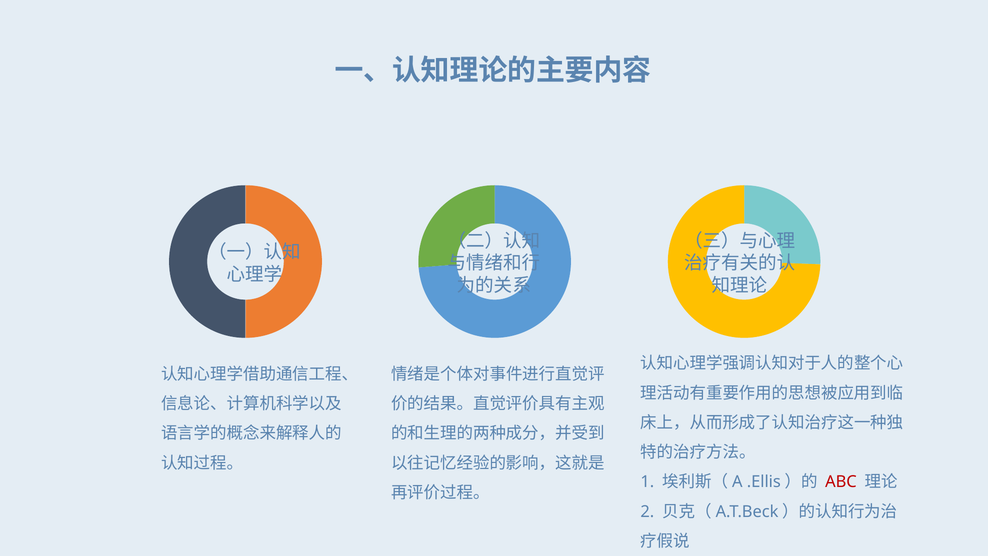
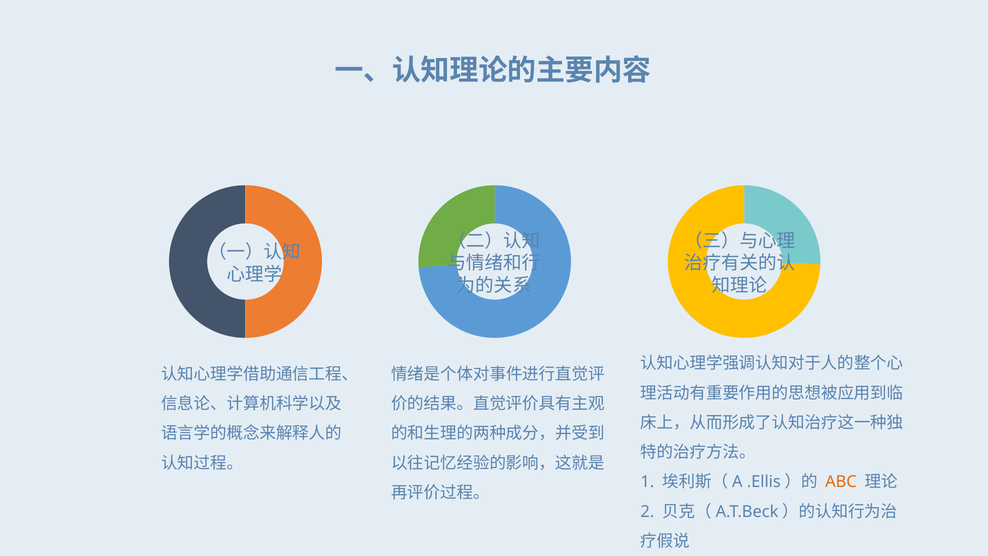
ABC colour: red -> orange (841, 482)
